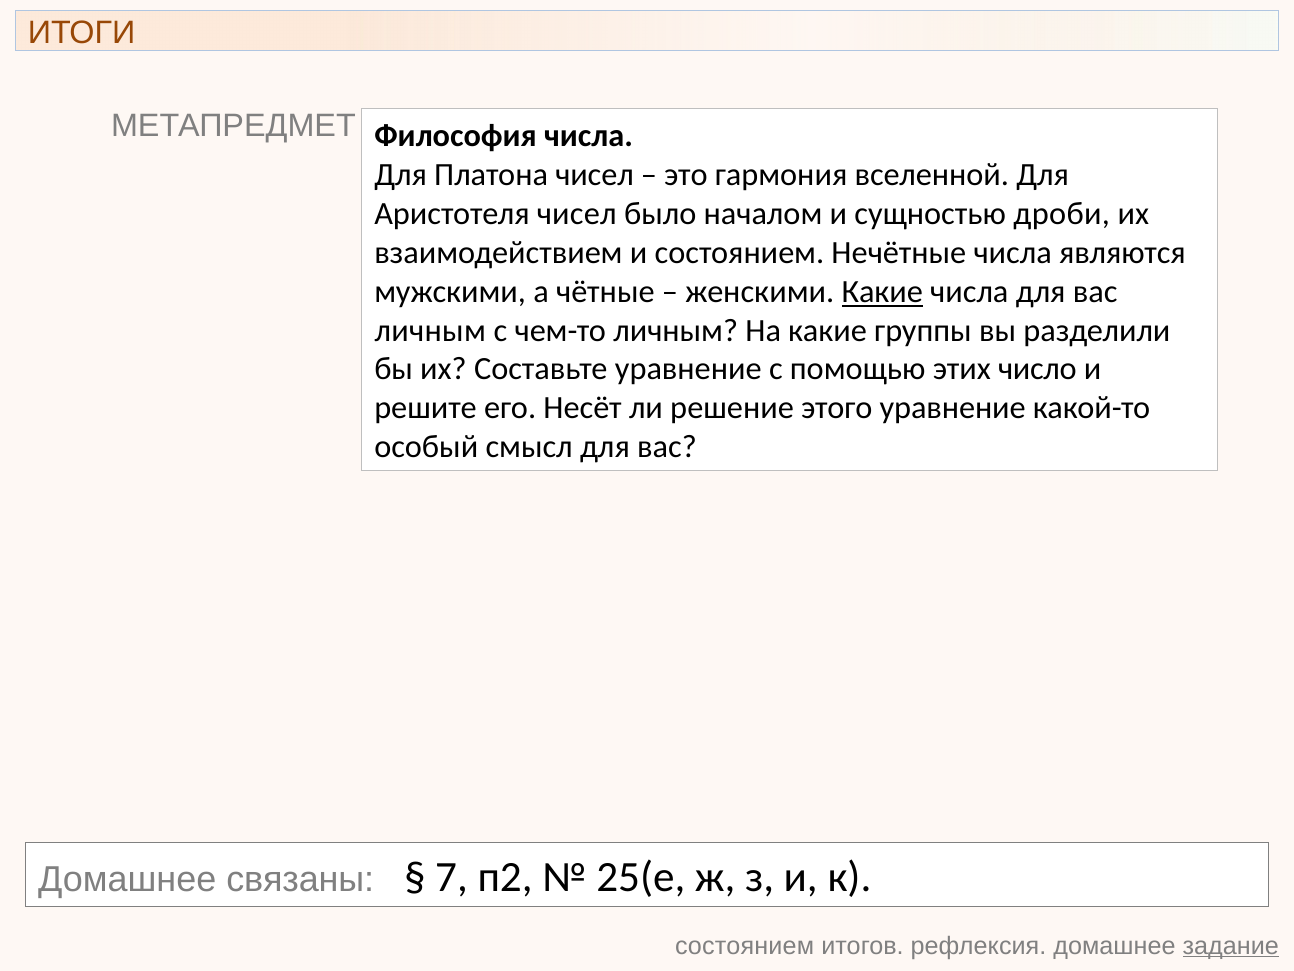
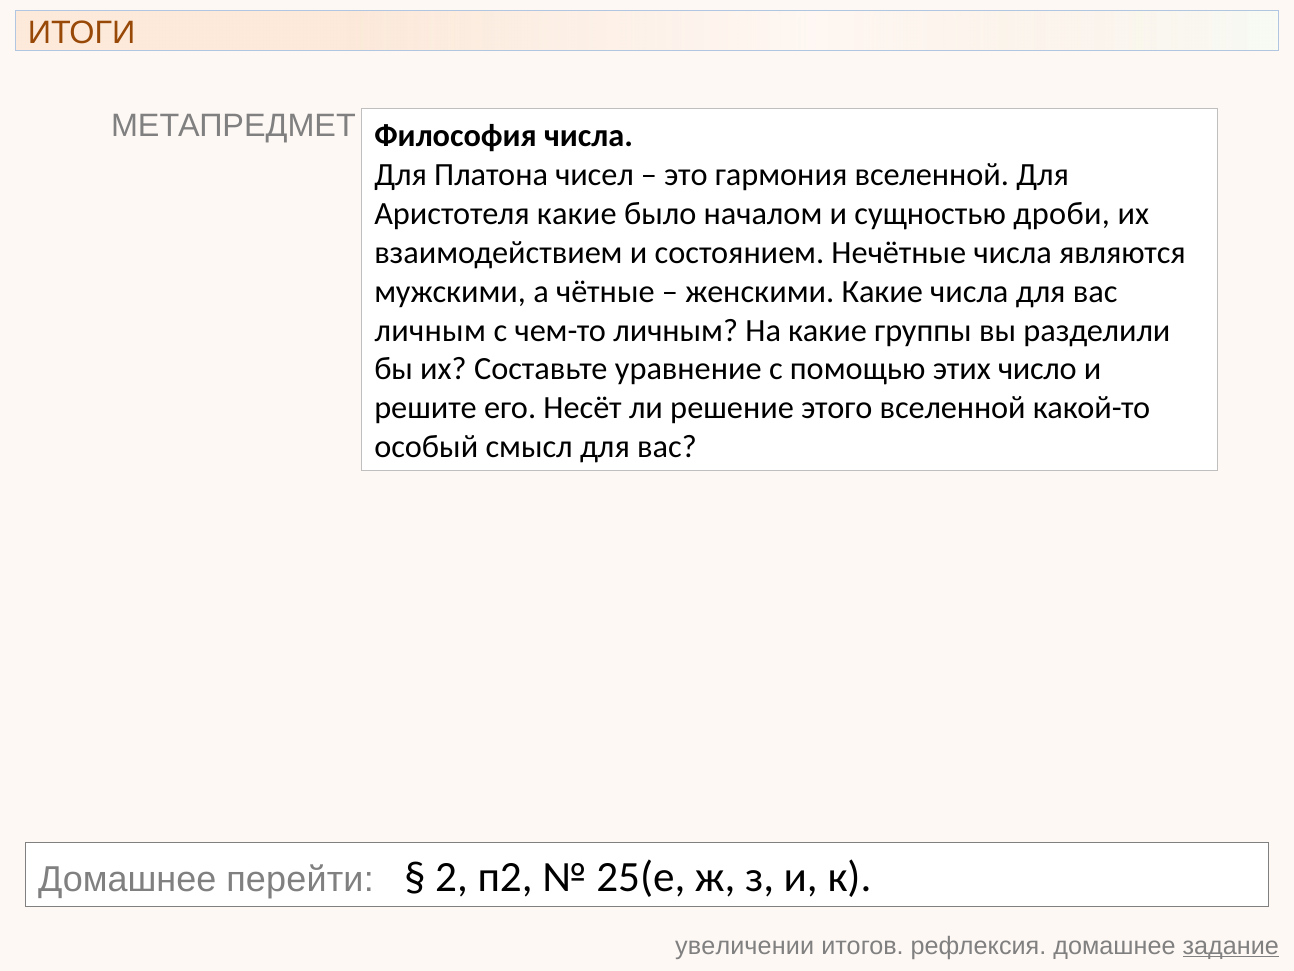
Аристотеля чисел: чисел -> какие (577, 214)
Какие underline: present -> none (882, 291)
этого уравнение: уравнение -> вселенной (953, 408)
связаны: связаны -> перейти (300, 880)
7: 7 -> 2 (452, 877)
состоянием: состоянием -> увеличении (745, 945)
